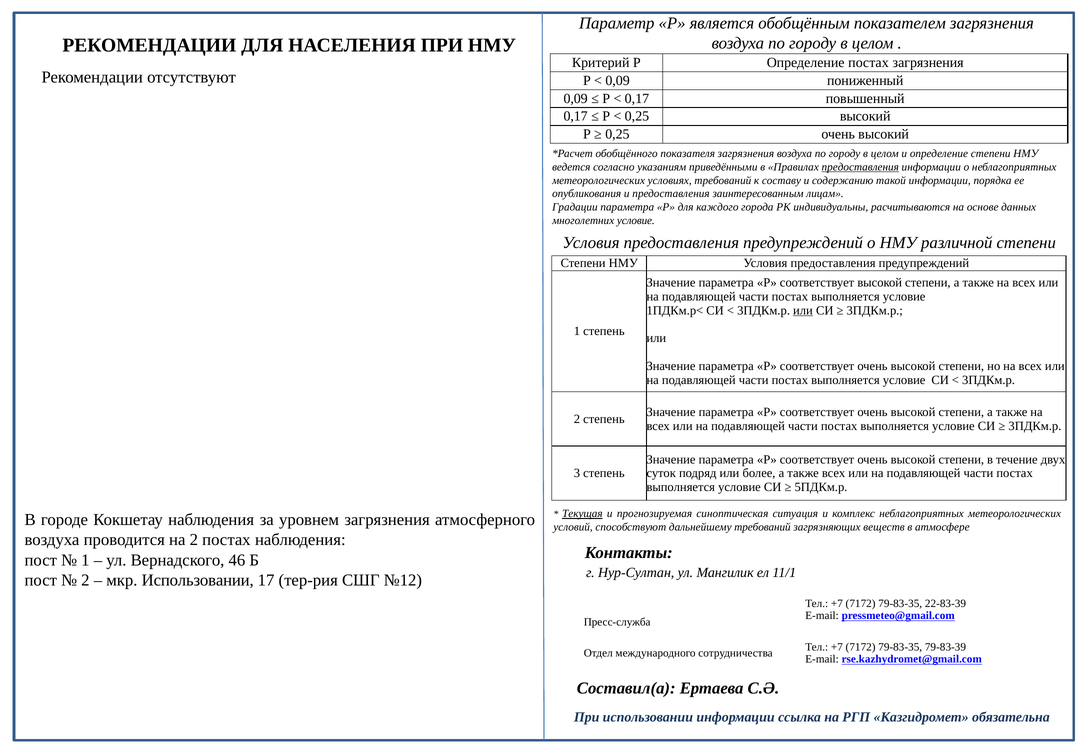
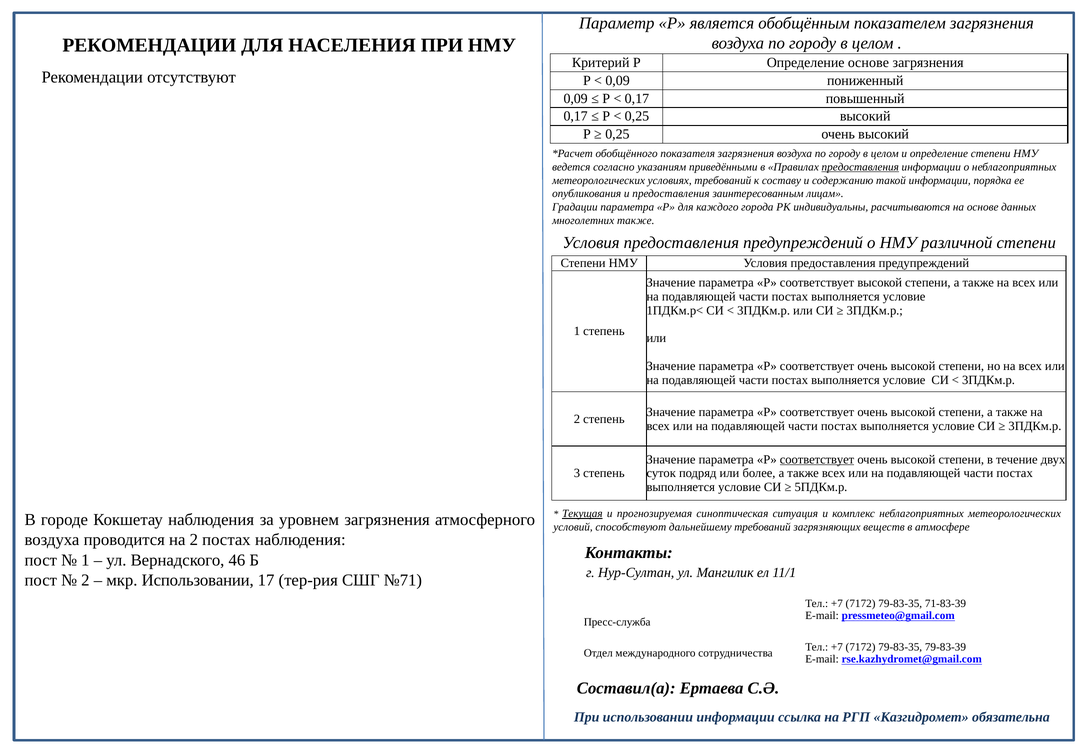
Определение постах: постах -> основе (869, 63)
многолетних условие: условие -> также (636, 221)
или underline: present -> none (803, 311)
соответствует underline: none -> present (817, 460)
№12: №12 -> №71 (403, 580)
22-83-39: 22-83-39 -> 71-83-39 (945, 604)
